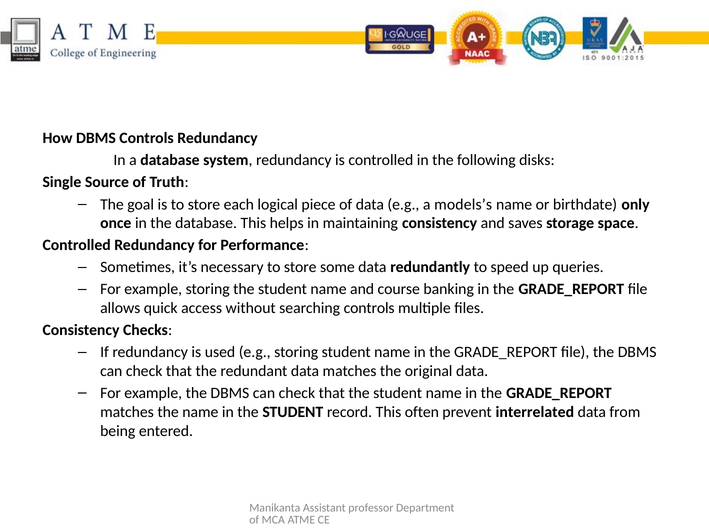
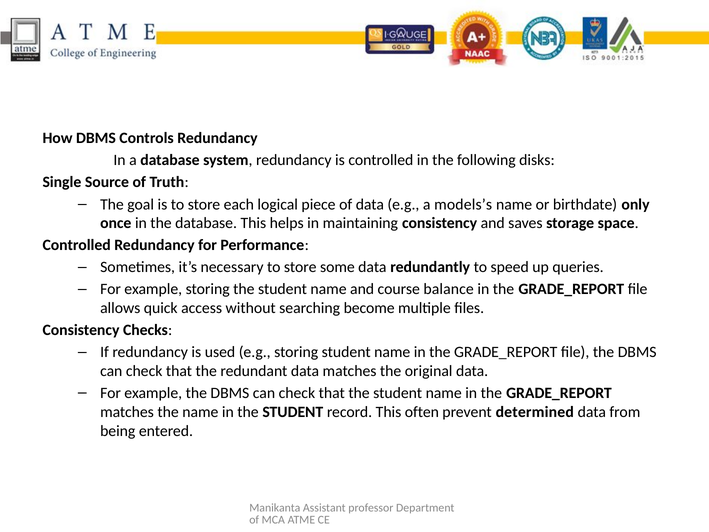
banking: banking -> balance (449, 289)
searching controls: controls -> become (369, 308)
interrelated: interrelated -> determined (535, 412)
